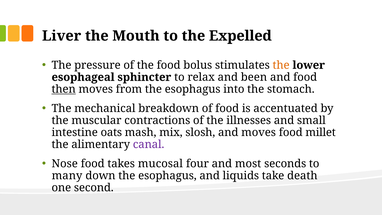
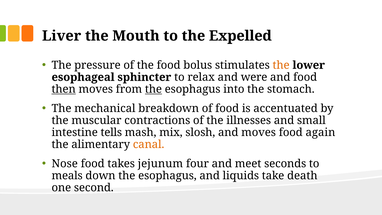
been: been -> were (254, 77)
the underline: none -> present (153, 89)
oats: oats -> tells (111, 132)
millet: millet -> again (320, 132)
canal colour: purple -> orange (149, 144)
mucosal: mucosal -> jejunum (160, 164)
most: most -> meet (248, 164)
many: many -> meals (67, 176)
